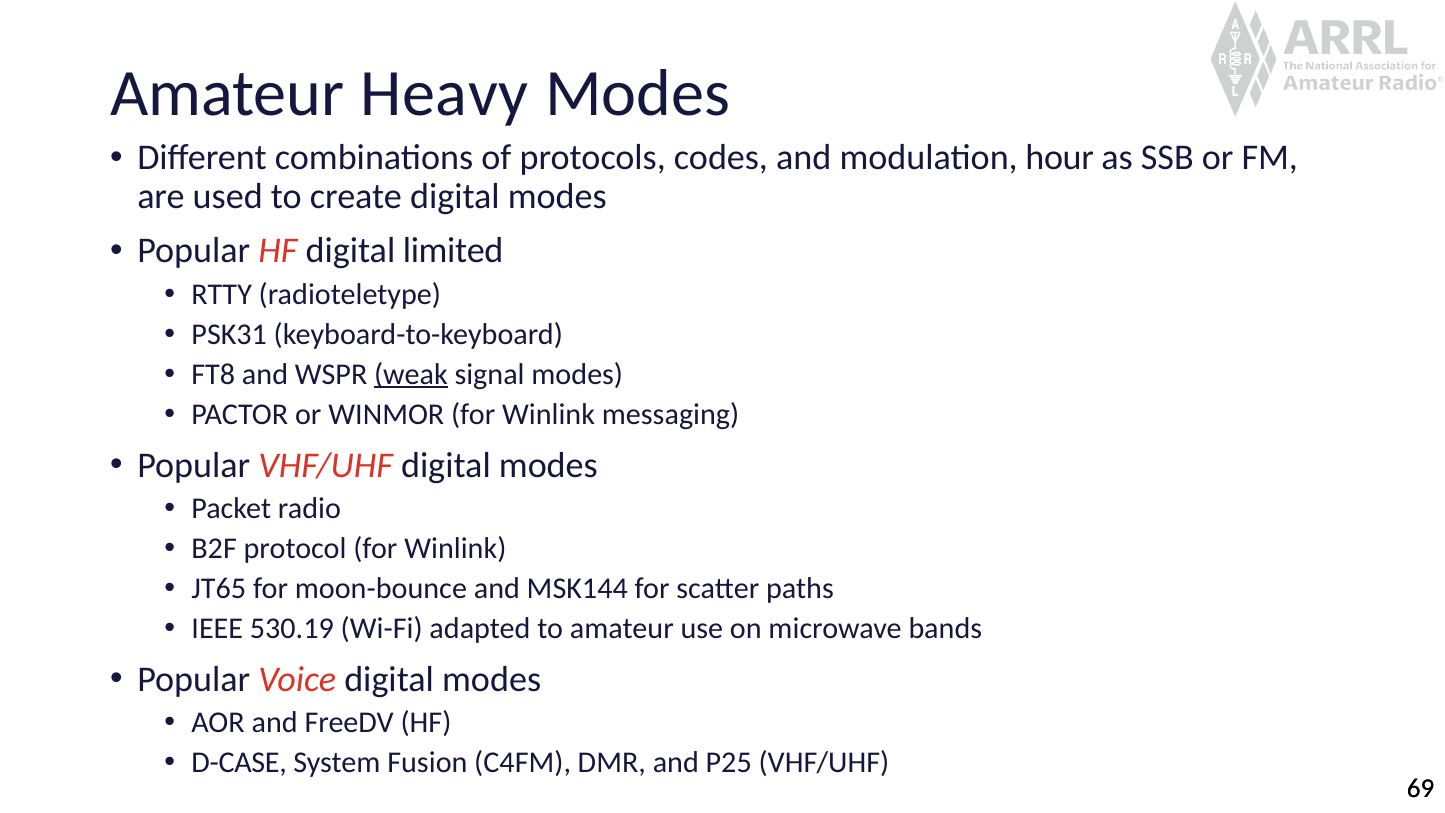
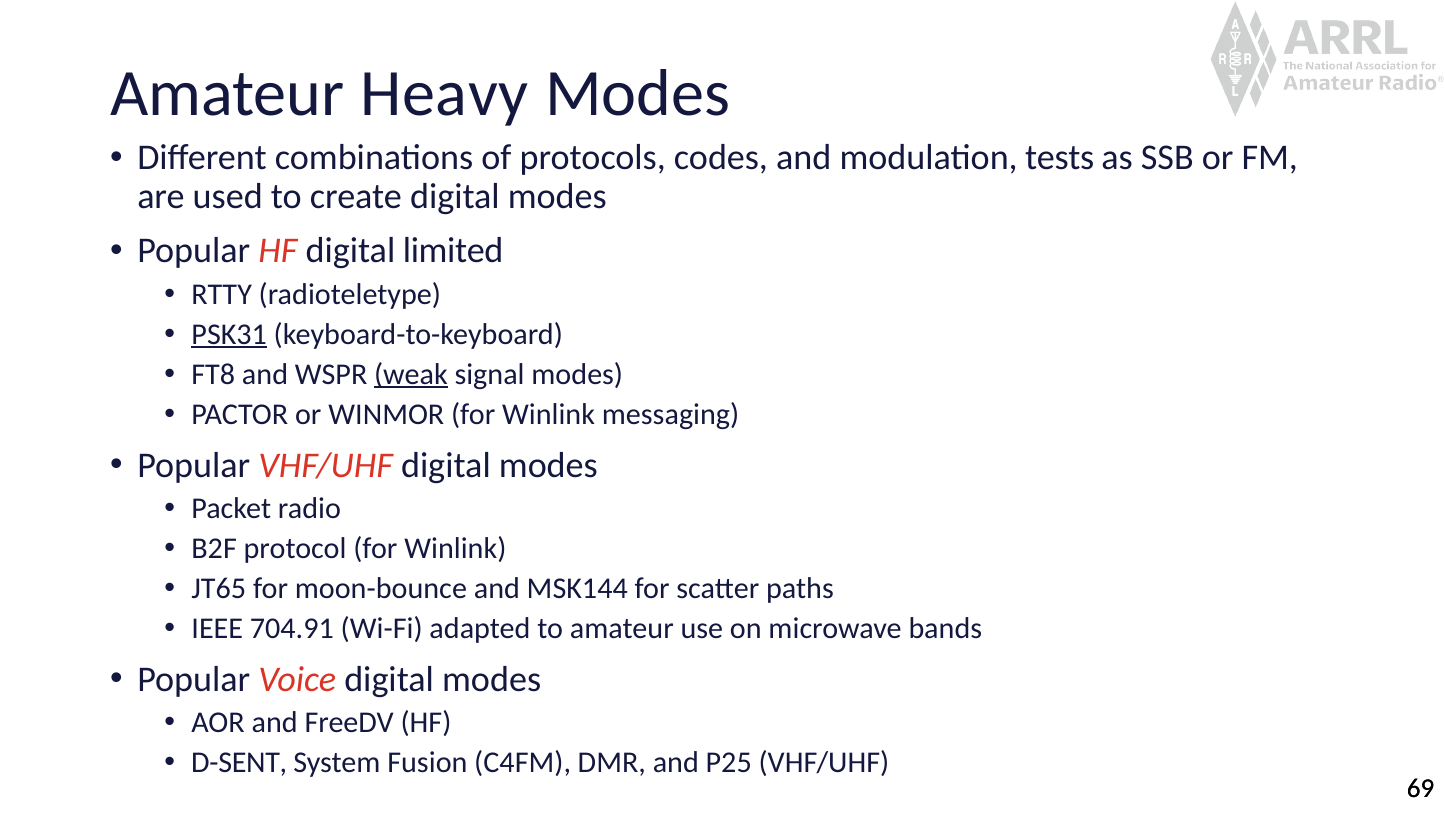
hour: hour -> tests (1060, 158)
PSK31 underline: none -> present (229, 334)
530.19: 530.19 -> 704.91 (292, 628)
D-CASE: D-CASE -> D-SENT (239, 763)
